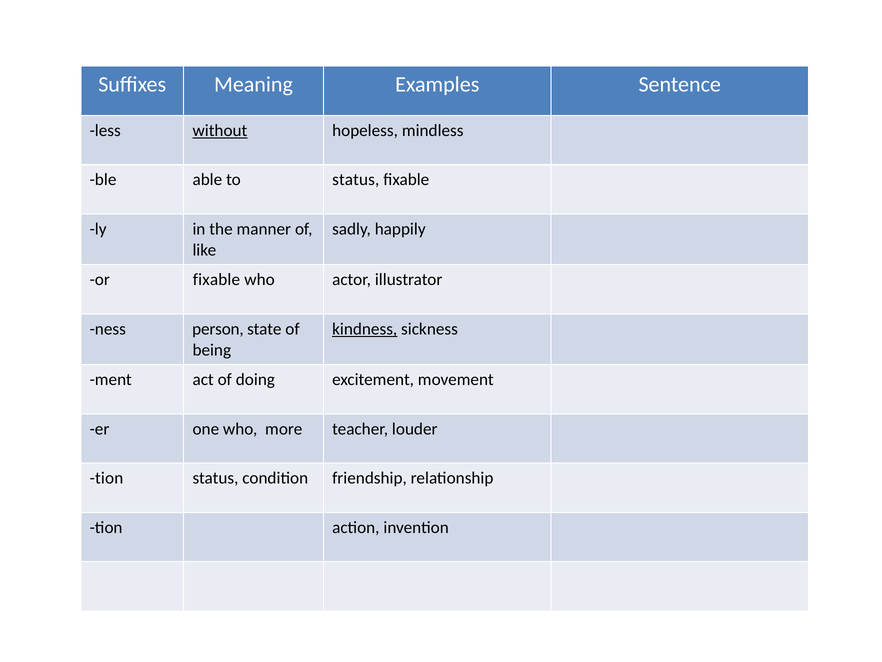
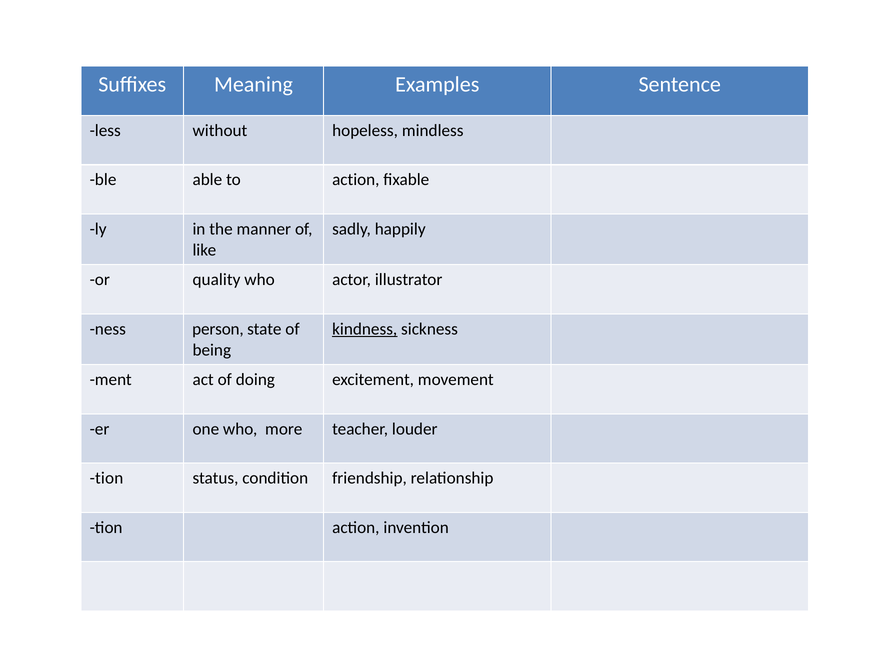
without underline: present -> none (220, 130)
to status: status -> action (356, 180)
or fixable: fixable -> quality (216, 280)
